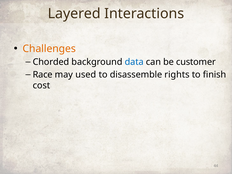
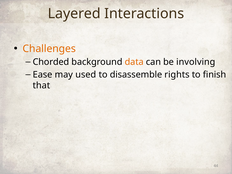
data colour: blue -> orange (134, 62)
customer: customer -> involving (196, 62)
Race: Race -> Ease (43, 75)
cost: cost -> that (41, 85)
